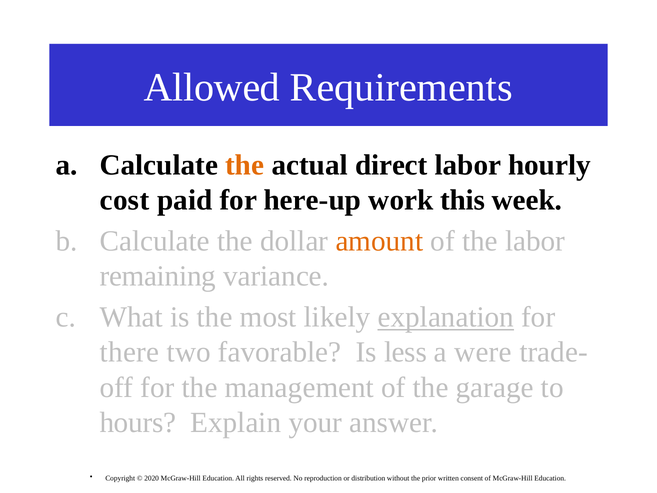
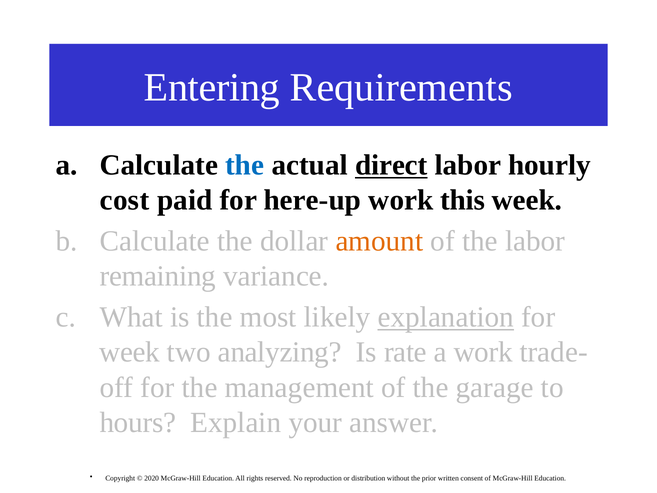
Allowed: Allowed -> Entering (212, 88)
the colour: orange -> blue (245, 165)
direct underline: none -> present (391, 165)
there: there -> week (130, 352)
favorable: favorable -> analyzing (280, 352)
less: less -> rate (405, 352)
a were: were -> work (483, 352)
